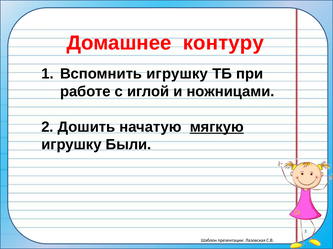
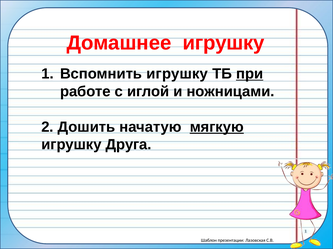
Домашнее контуру: контуру -> игрушку (224, 43)
при underline: none -> present (250, 74)
Были: Были -> Друга (129, 145)
